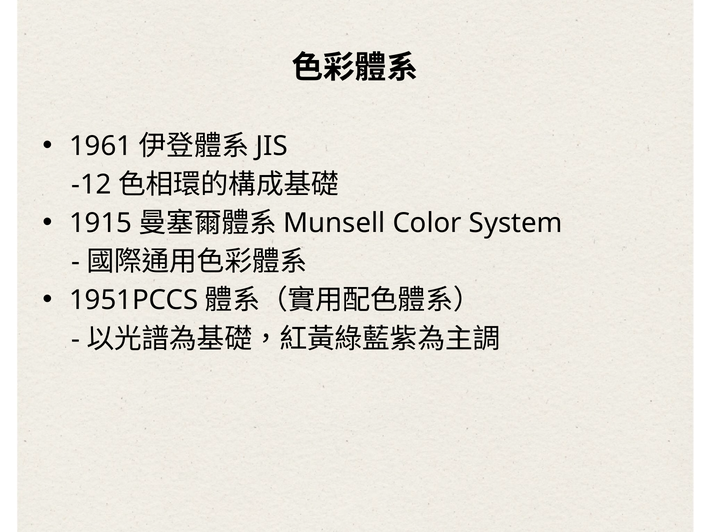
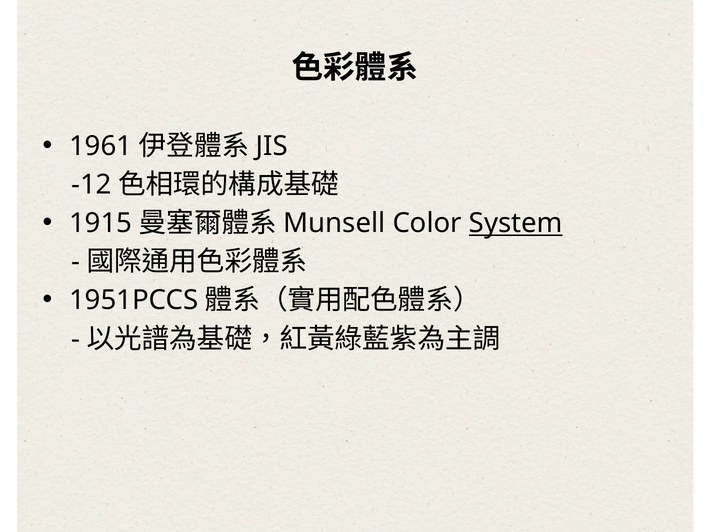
System underline: none -> present (516, 223)
